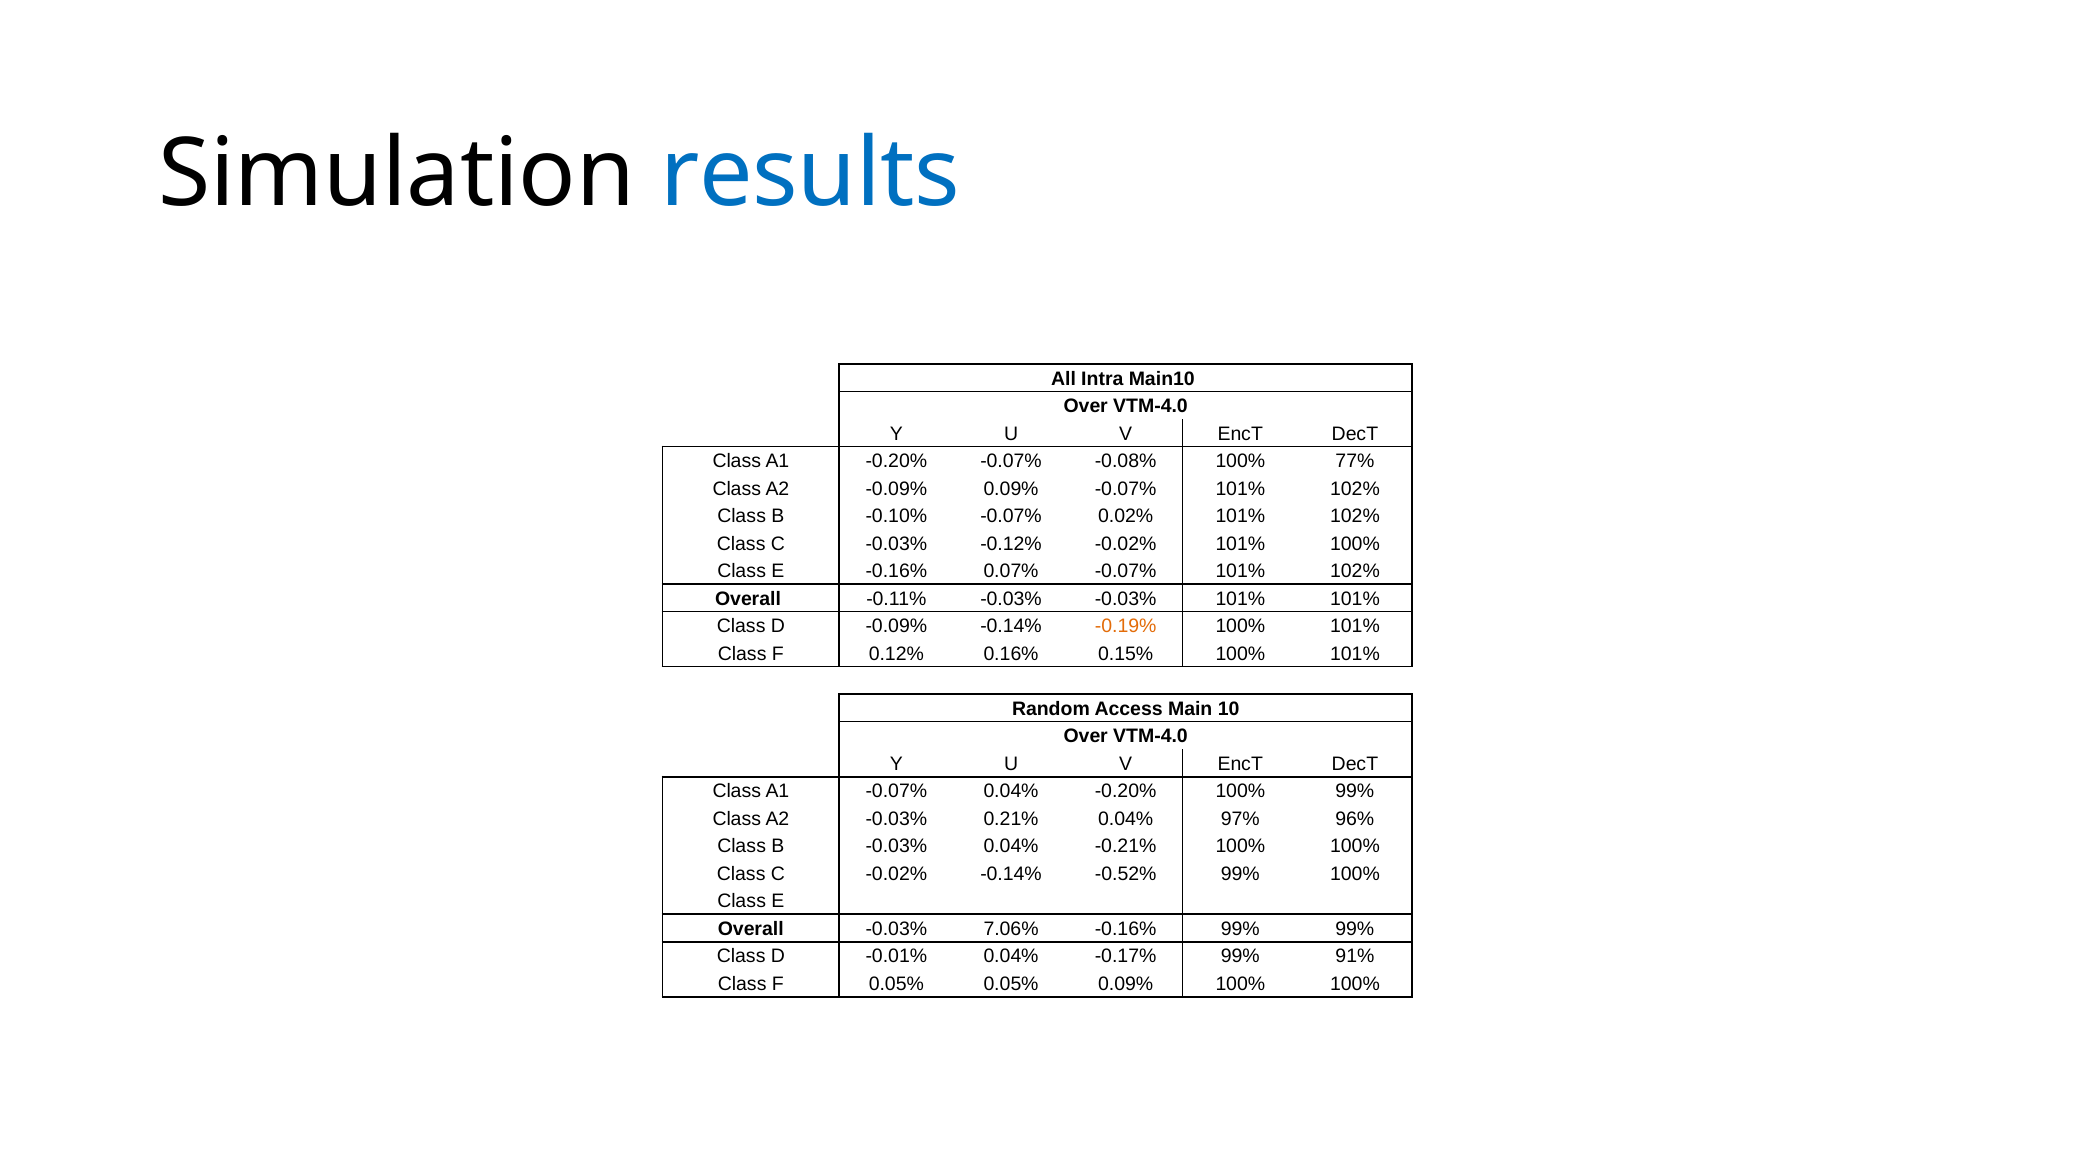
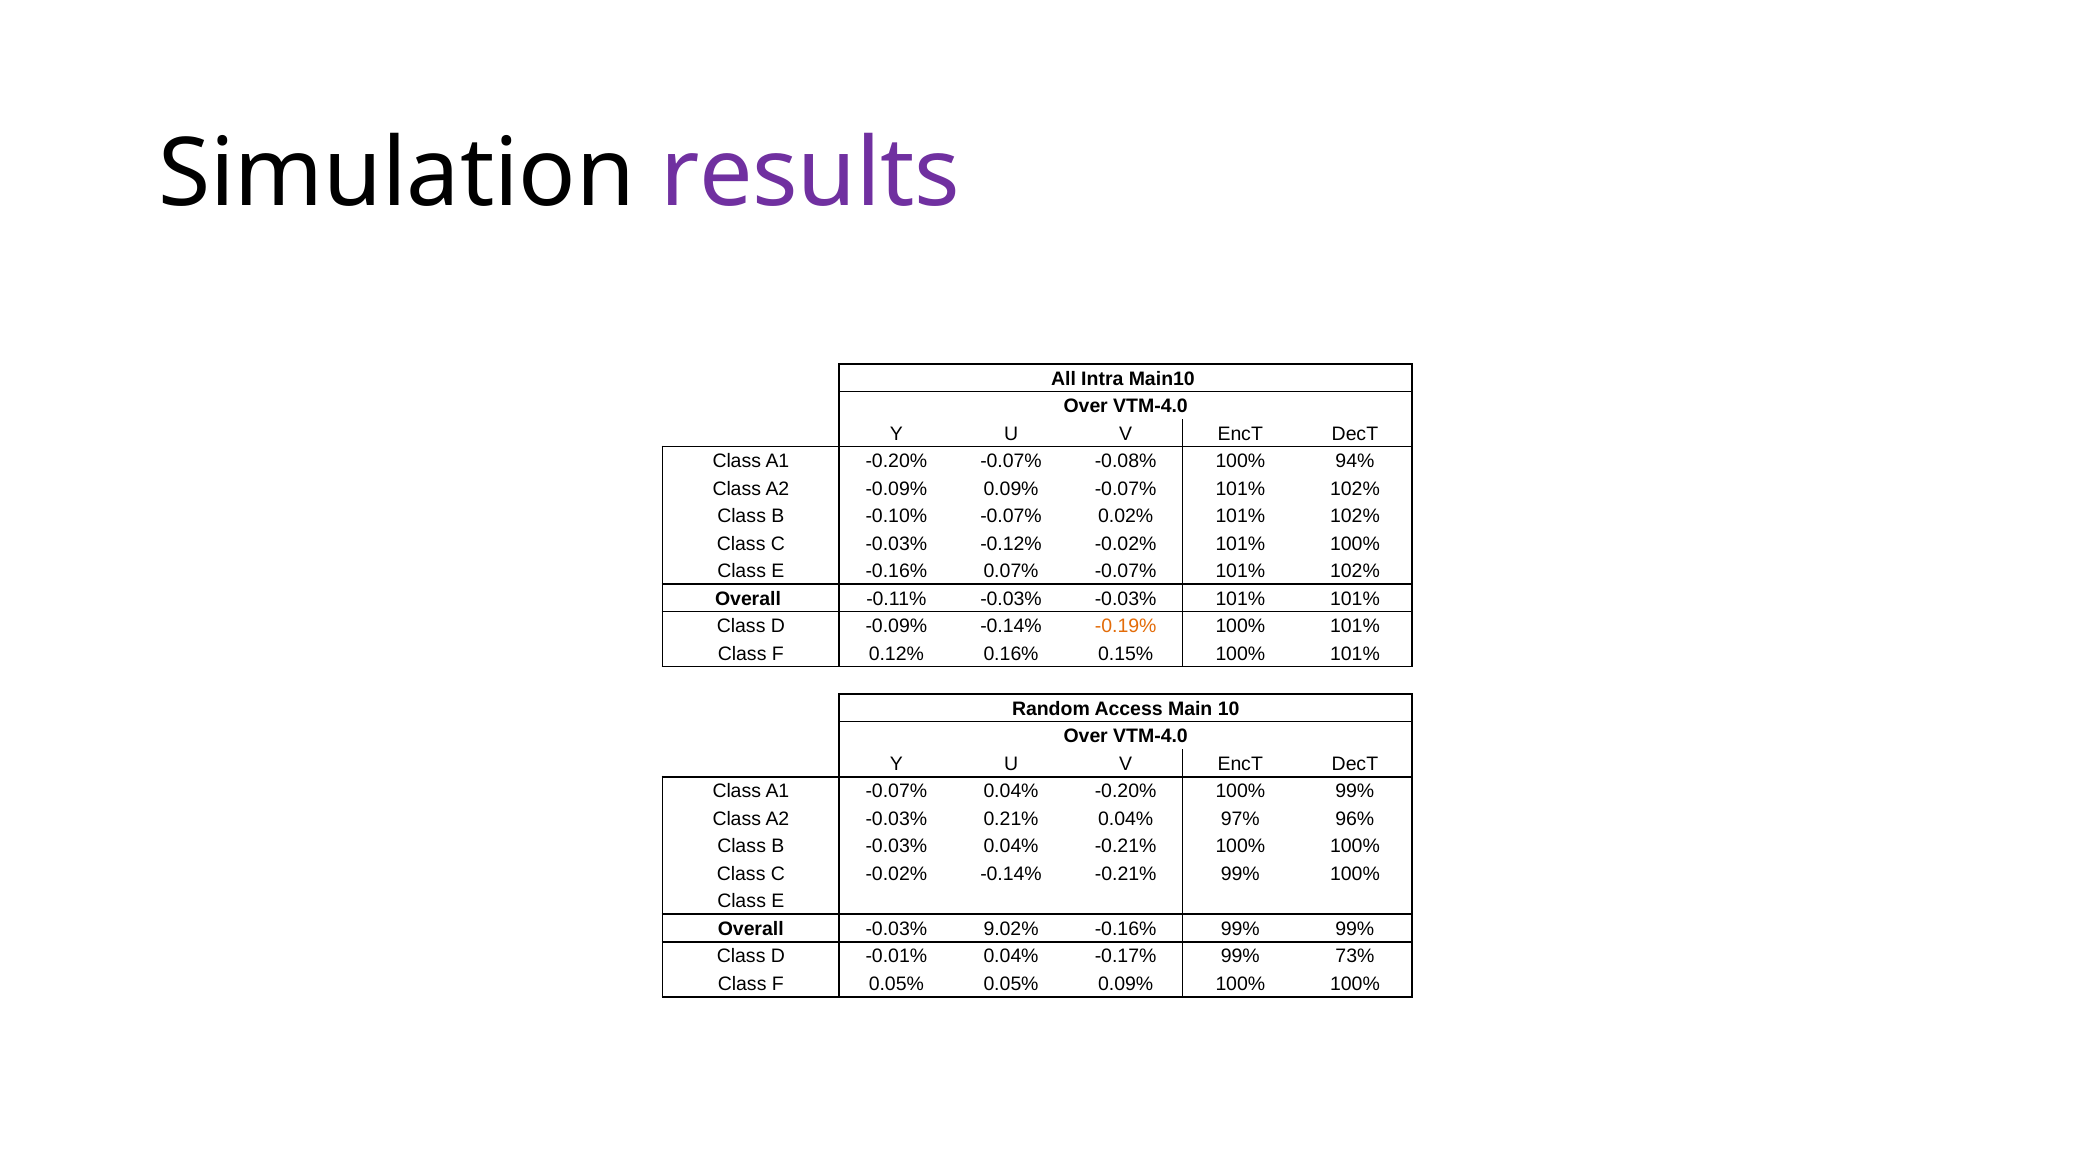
results colour: blue -> purple (810, 174)
77%: 77% -> 94% (1355, 461)
-0.14% -0.52%: -0.52% -> -0.21% (1126, 874)
7.06%: 7.06% -> 9.02% (1011, 929)
91%: 91% -> 73% (1355, 957)
